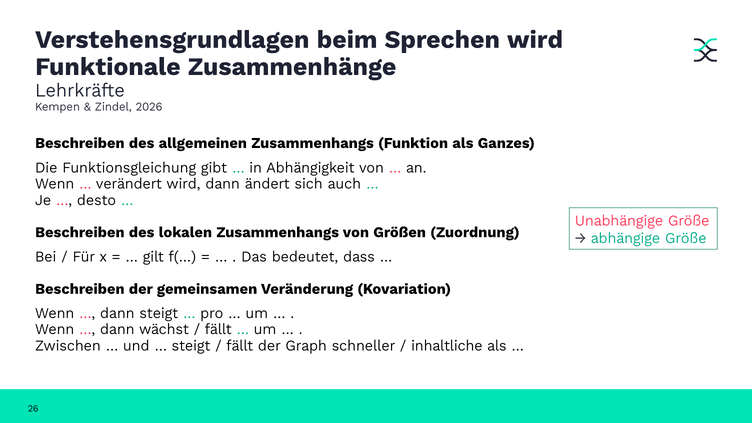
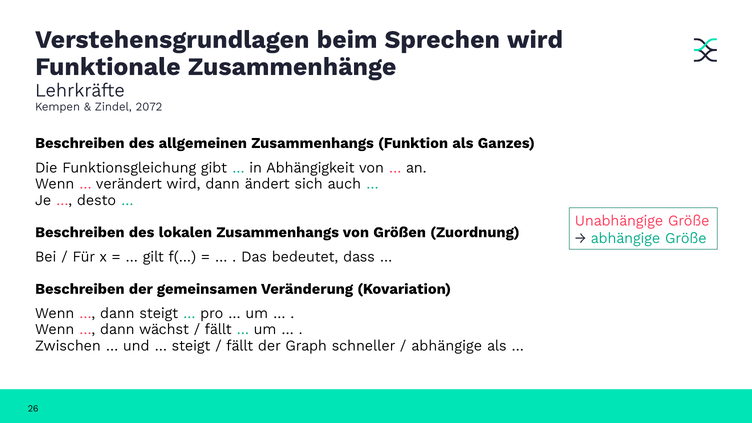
2026: 2026 -> 2072 (149, 107)
inhaltliche: inhaltliche -> abhängige (447, 346)
